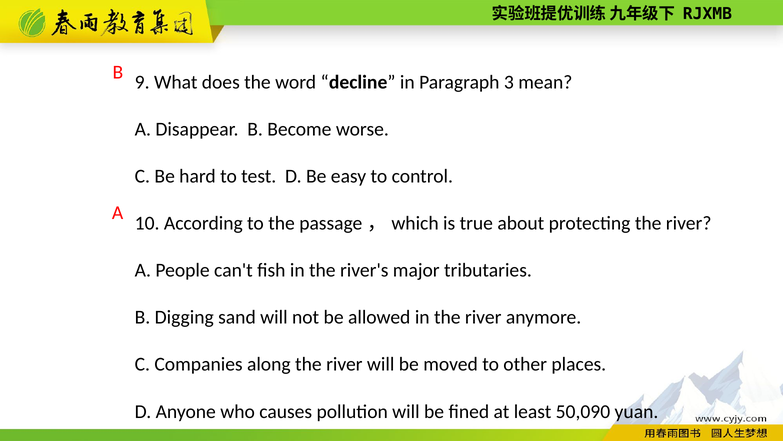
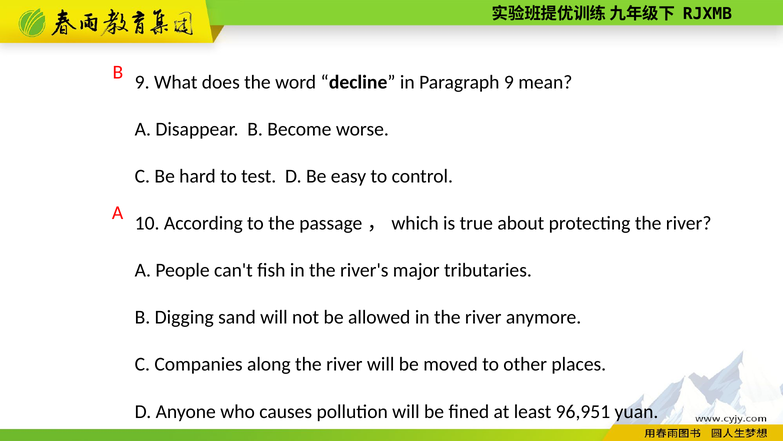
Paragraph 3: 3 -> 9 (509, 82)
50,090: 50,090 -> 96,951 (583, 411)
